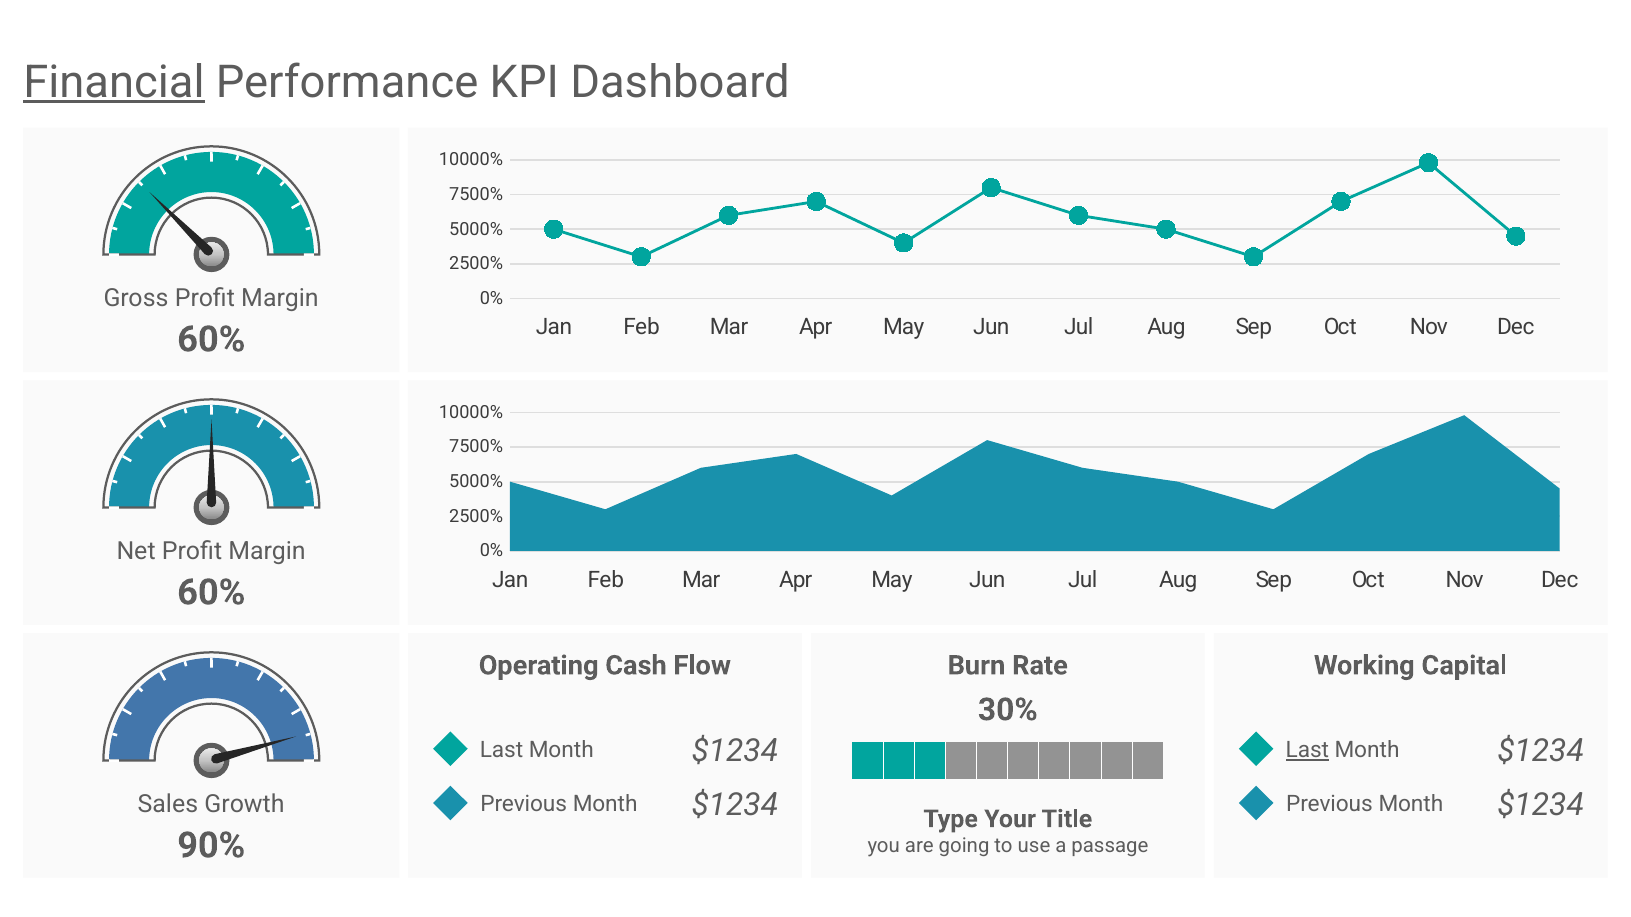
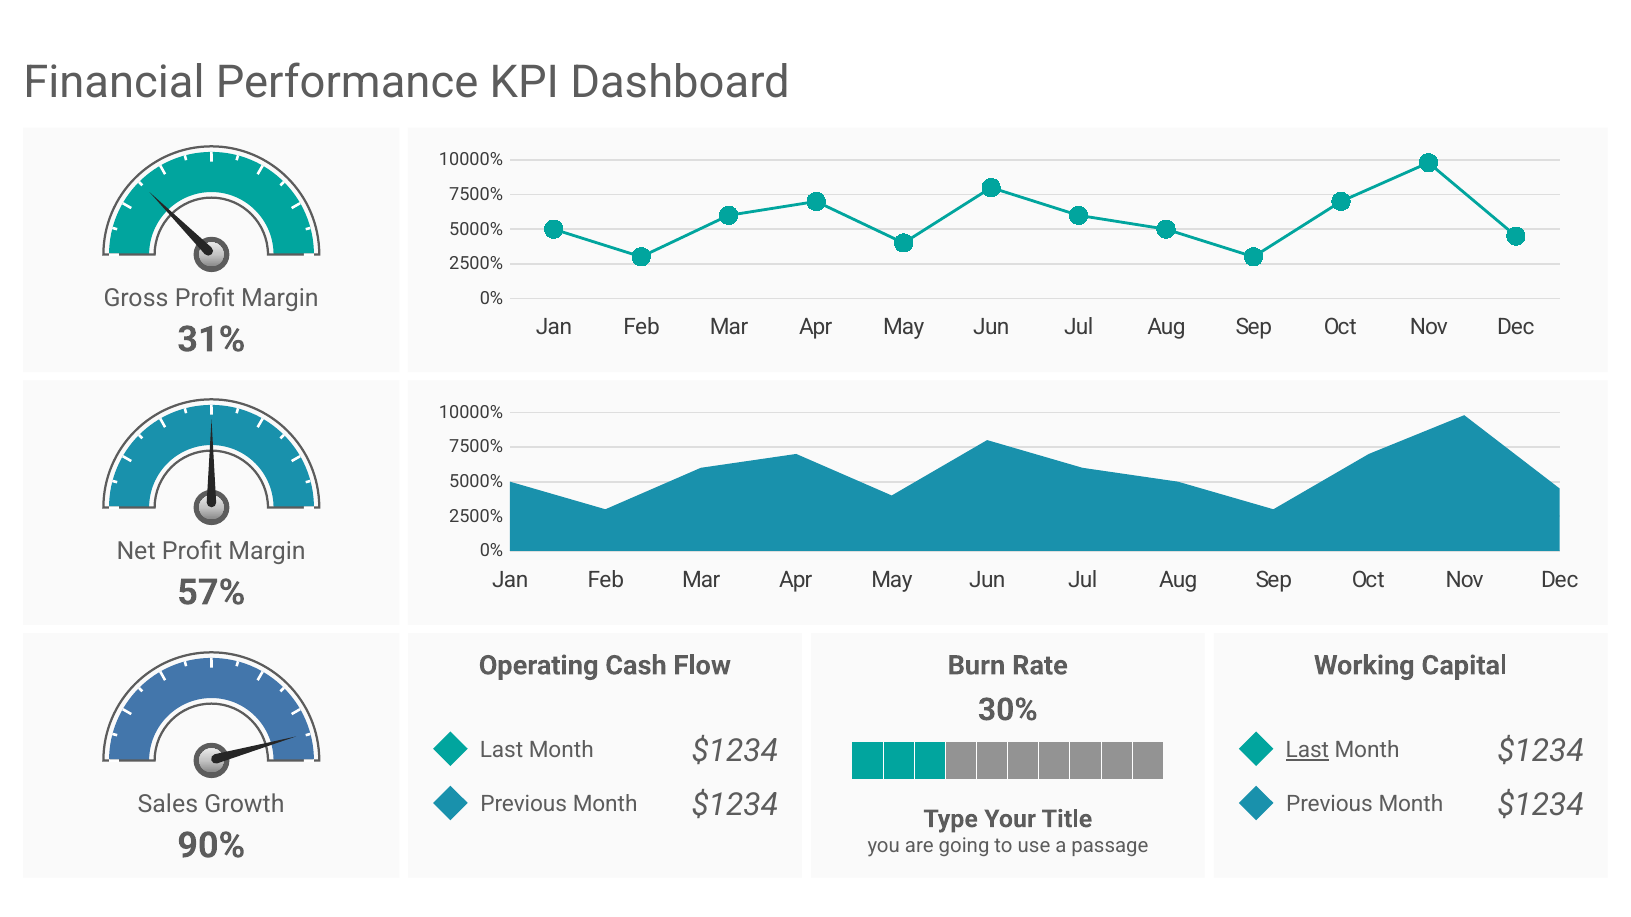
Financial underline: present -> none (114, 82)
60%: 60% -> 31% (211, 340)
60%: 60% -> 57% (211, 593)
